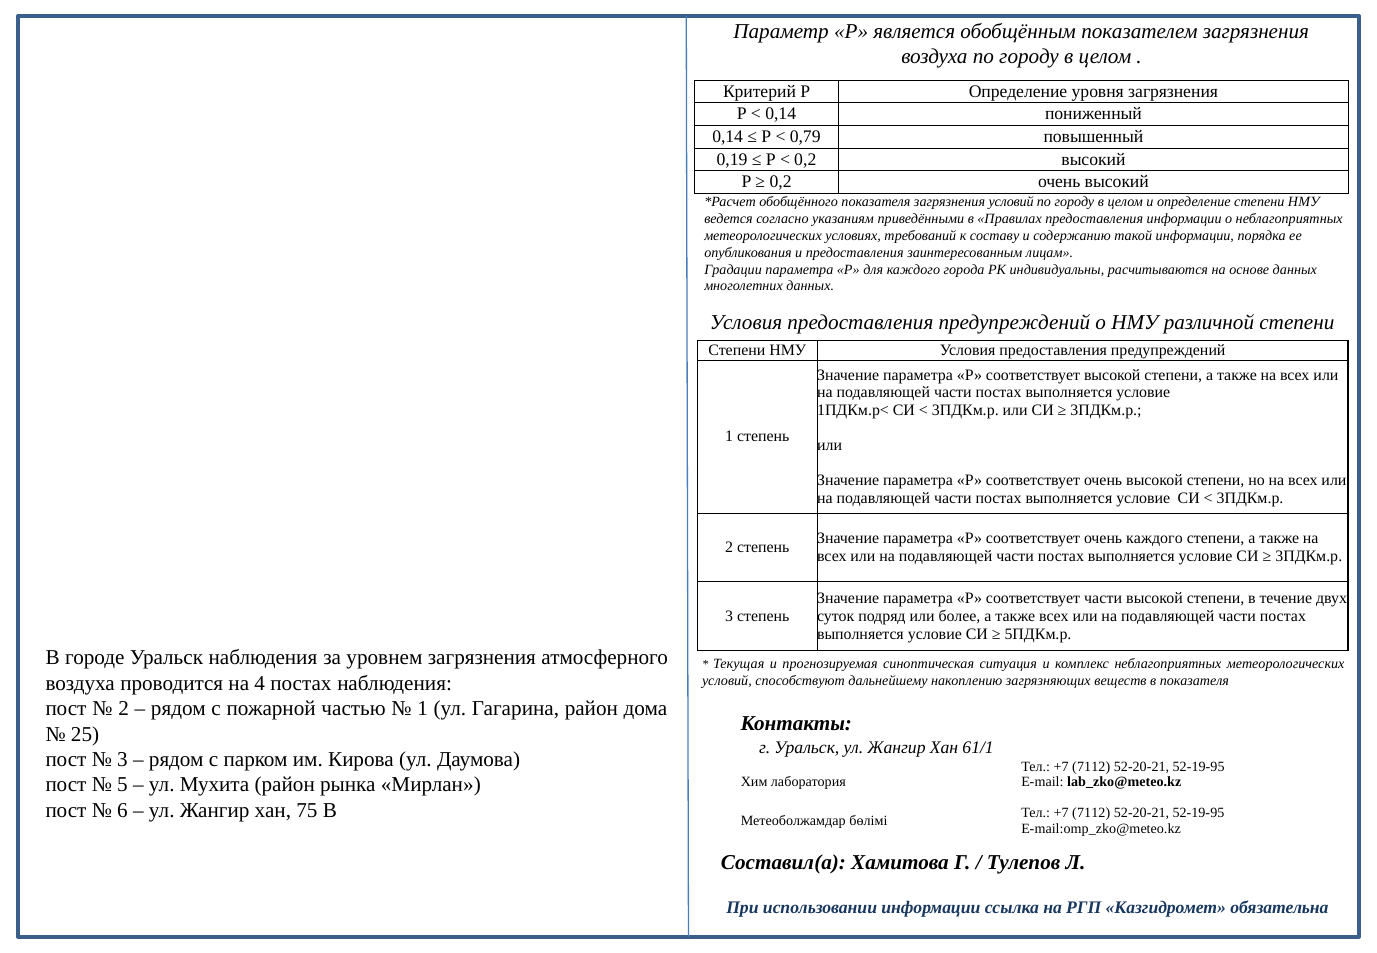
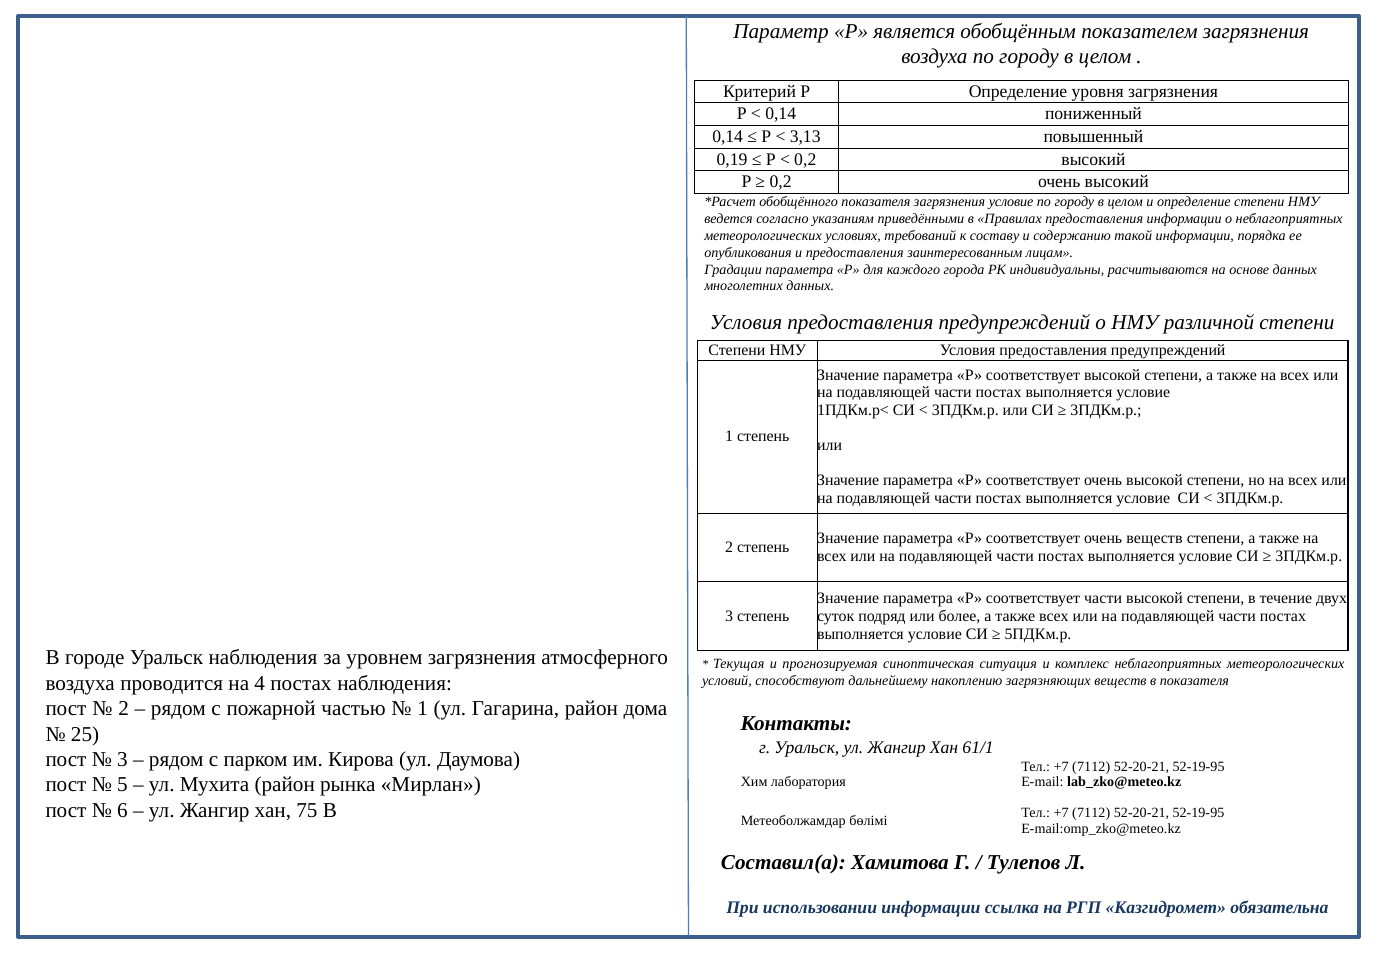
0,79: 0,79 -> 3,13 (805, 137)
загрязнения условий: условий -> условие (1011, 202)
очень каждого: каждого -> веществ (1154, 539)
